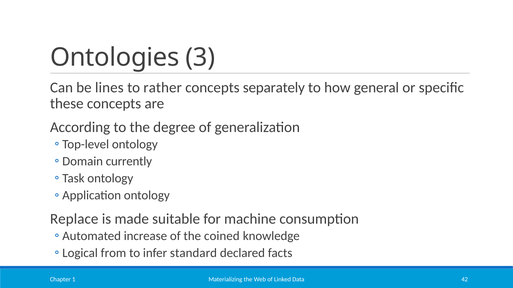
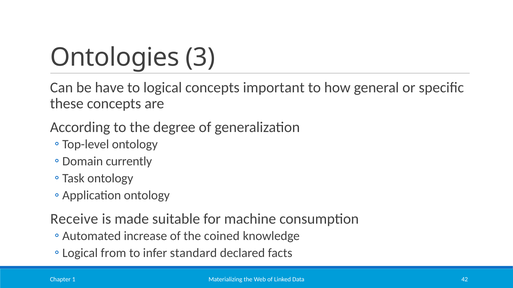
lines: lines -> have (109, 88)
rather: rather -> logical (163, 88)
separately: separately -> important (274, 88)
Replace: Replace -> Receive (74, 219)
